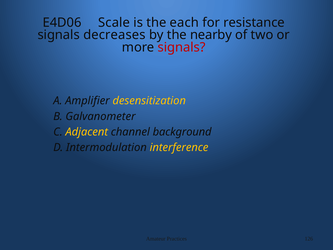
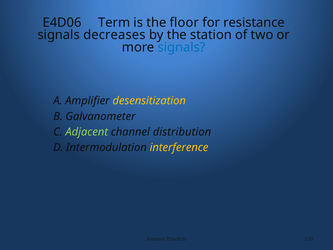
Scale: Scale -> Term (114, 22)
each: each -> floor (184, 22)
nearby: nearby -> station (211, 35)
signals colour: red -> blue (182, 47)
Adjacent colour: yellow -> light green (87, 132)
background: background -> distribution (182, 132)
